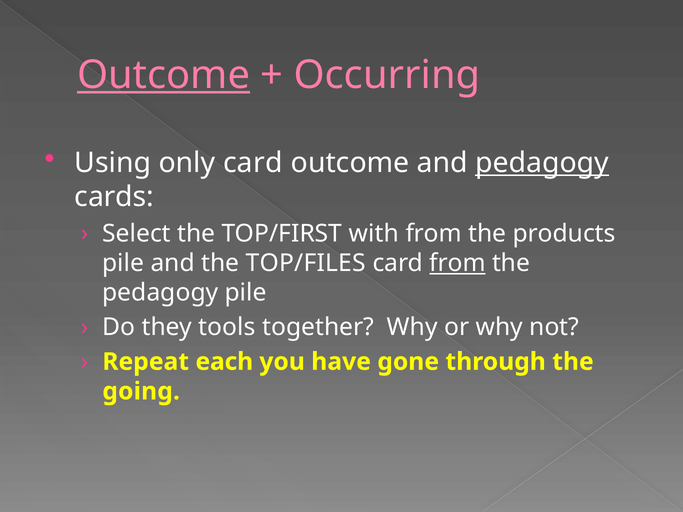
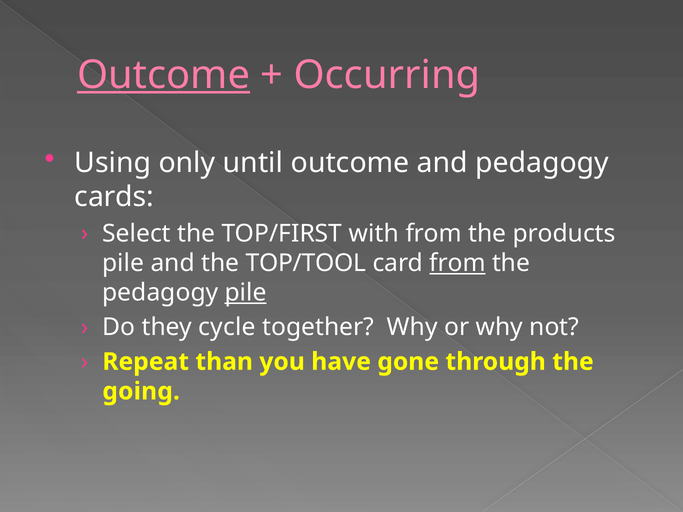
only card: card -> until (253, 163)
pedagogy underline: present -> none (542, 163)
TOP/FILES: TOP/FILES -> TOP/TOOL (306, 263)
pile underline: none -> present (246, 293)
tools: tools -> cycle (227, 327)
each: each -> than (224, 362)
